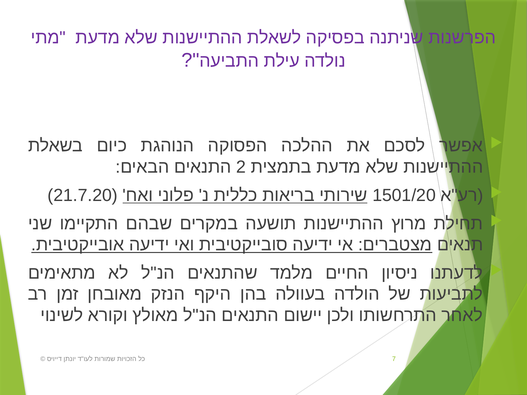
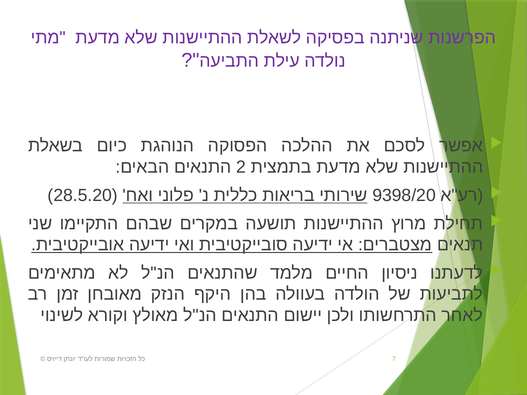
21.7.20: 21.7.20 -> 28.5.20 (83, 195)
1501/20: 1501/20 -> 9398/20 (404, 195)
